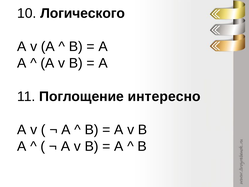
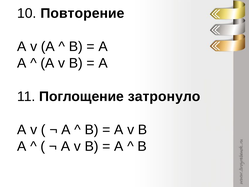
Логического: Логического -> Повторение (82, 13)
интересно: интересно -> затронуло (164, 96)
